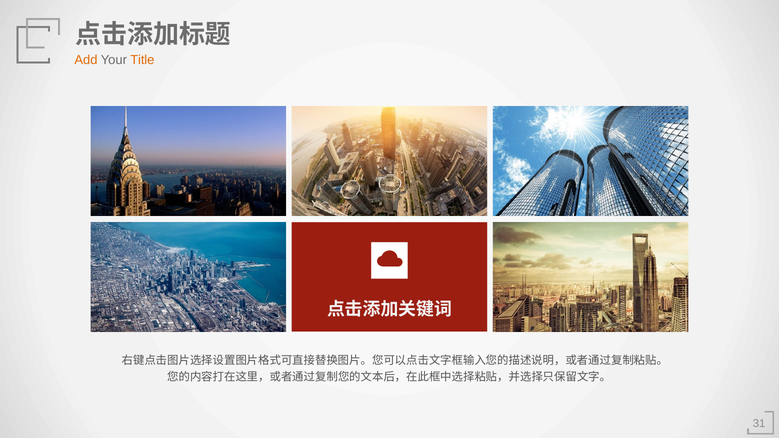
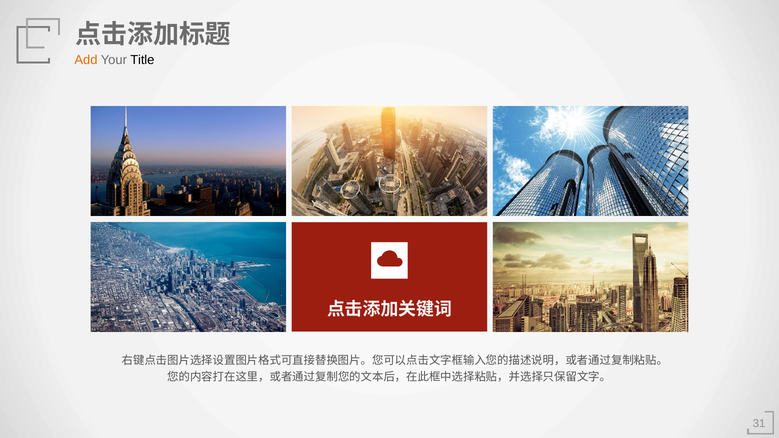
Title colour: orange -> black (142, 60)
